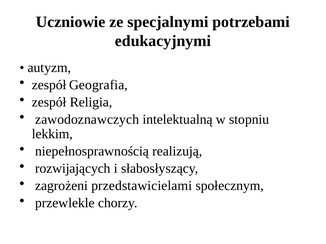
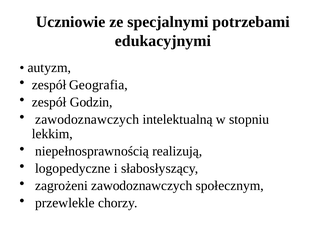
Religia: Religia -> Godzin (91, 102)
rozwijających: rozwijających -> logopedyczne (73, 169)
zagrożeni przedstawicielami: przedstawicielami -> zawodoznawczych (142, 186)
